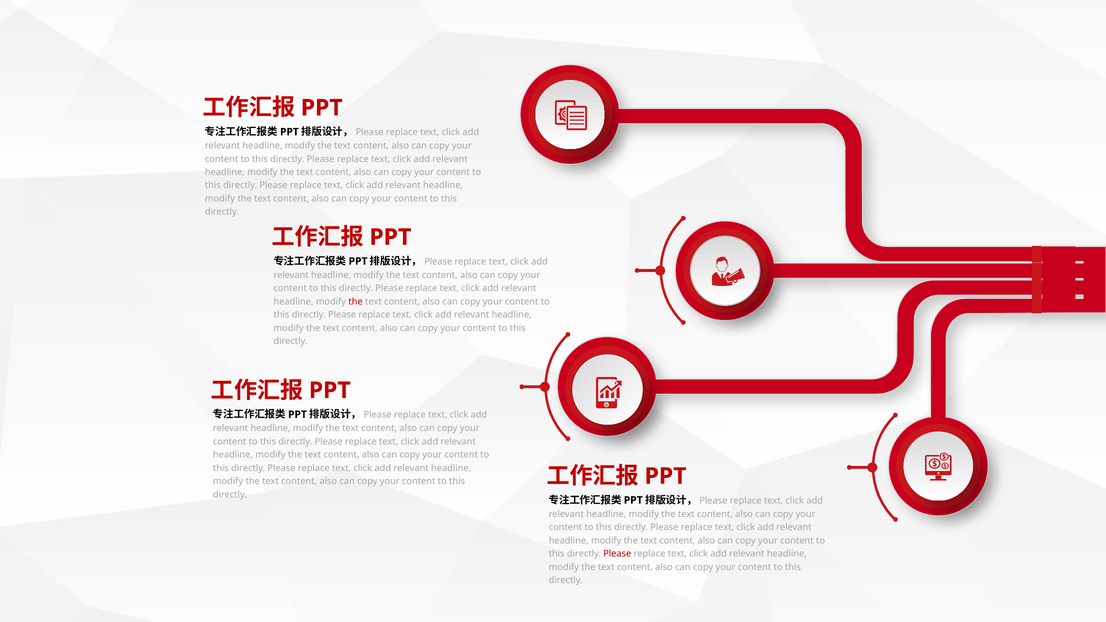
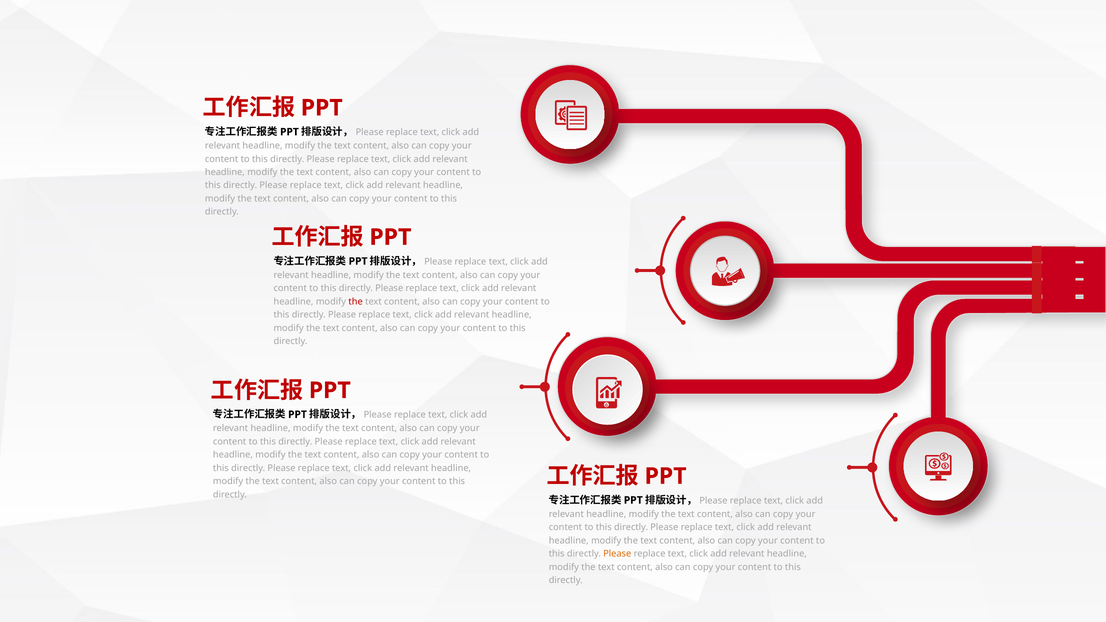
Please colour: red -> orange (617, 554)
